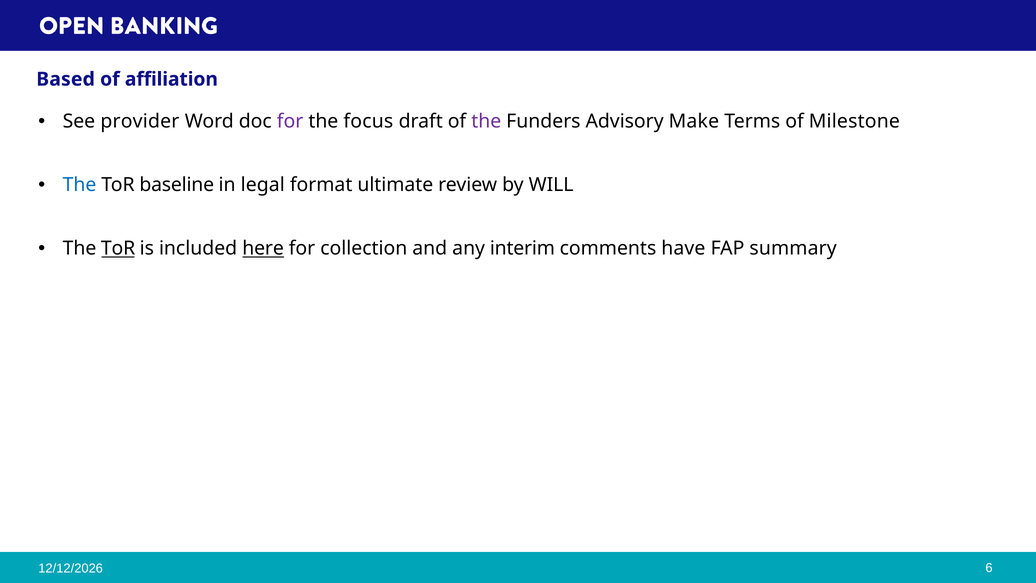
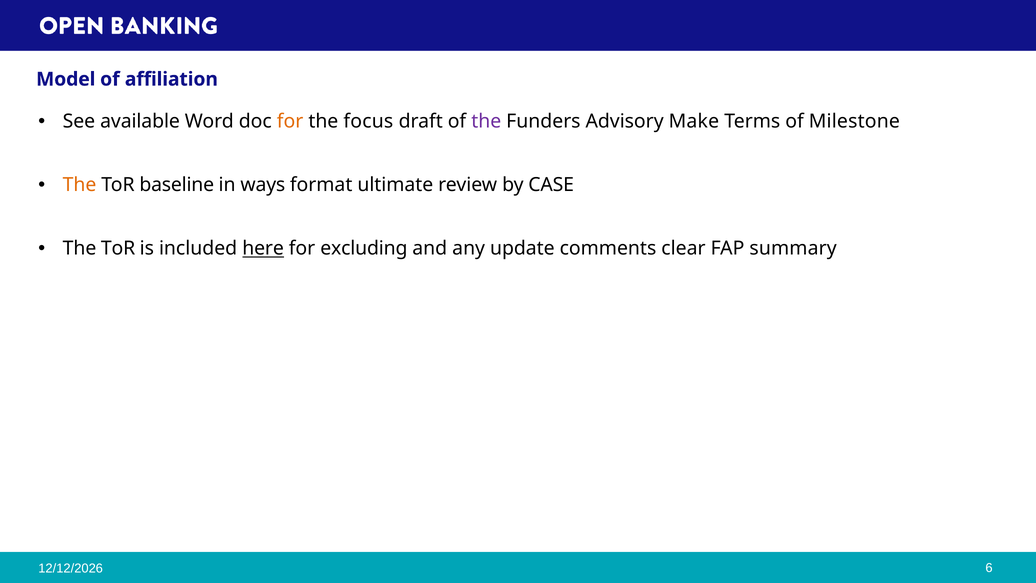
Based: Based -> Model (66, 79)
provider: provider -> available (140, 121)
for colour: purple -> orange (290, 121)
The colour: blue -> orange (80, 185)
legal: legal -> ways (263, 185)
WILL: WILL -> CASE (551, 185)
ToR underline: present -> none (118, 248)
collection: collection -> excluding (364, 248)
interim: interim -> update (522, 248)
have: have -> clear (683, 248)
